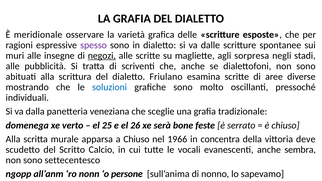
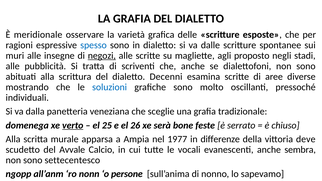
spesso colour: purple -> blue (94, 45)
sorpresa: sorpresa -> proposto (252, 56)
Friulano: Friulano -> Decenni (166, 77)
verto underline: none -> present (73, 125)
a Chiuso: Chiuso -> Ampia (136, 139)
1966: 1966 -> 1977 (177, 139)
concentra: concentra -> differenze (220, 139)
Scritto: Scritto -> Avvale (72, 150)
